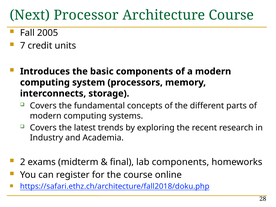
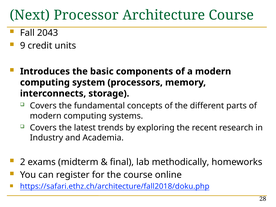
2005: 2005 -> 2043 (48, 33)
7: 7 -> 9 (23, 46)
lab components: components -> methodically (181, 162)
